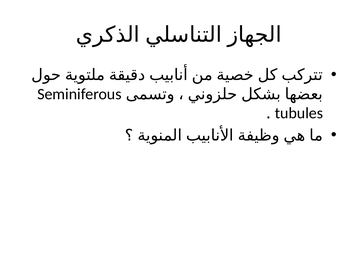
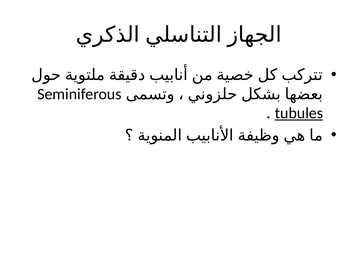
tubules underline: none -> present (299, 113)
